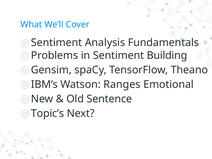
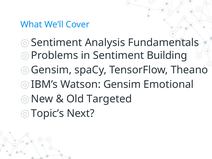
Watson Ranges: Ranges -> Gensim (122, 84)
Sentence: Sentence -> Targeted (109, 99)
